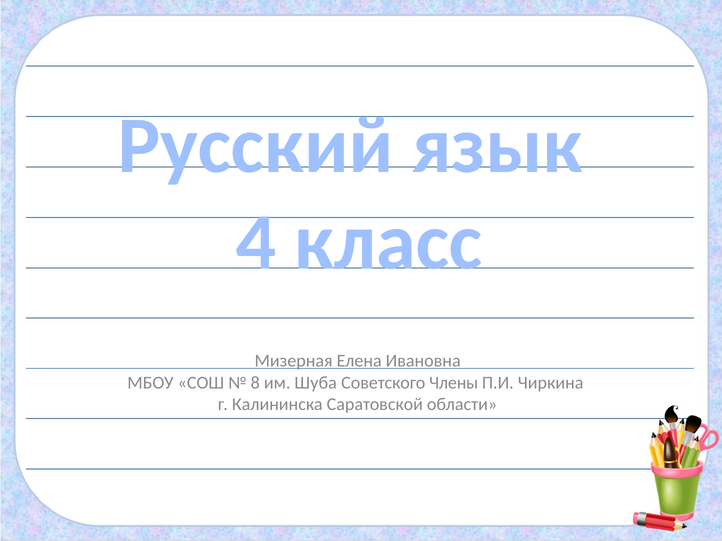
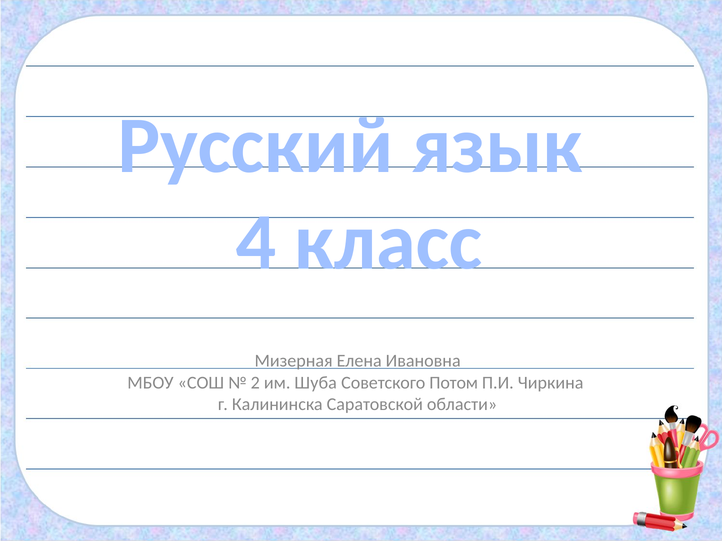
8: 8 -> 2 (255, 383)
Члены: Члены -> Потом (454, 383)
